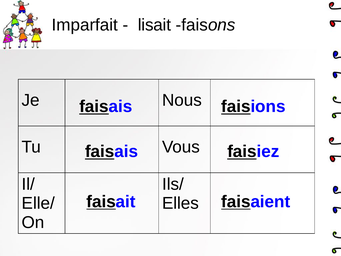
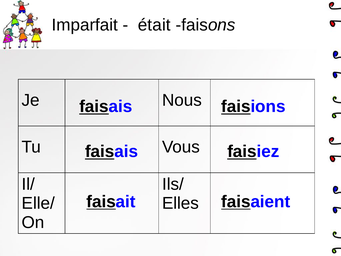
lisait: lisait -> était (154, 25)
